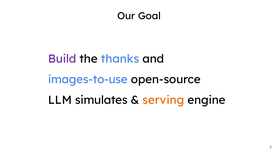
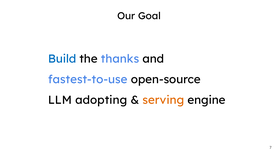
Build colour: purple -> blue (62, 59)
images-to-use: images-to-use -> fastest-to-use (88, 80)
simulates: simulates -> adopting (101, 100)
